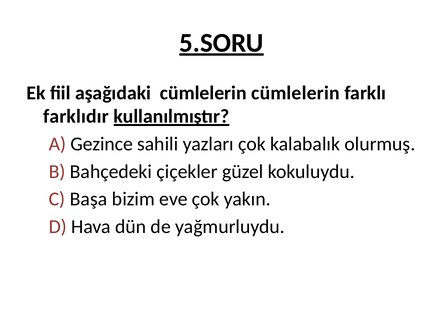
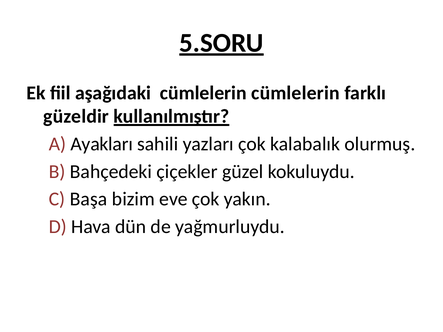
farklıdır: farklıdır -> güzeldir (76, 117)
Gezince: Gezince -> Ayakları (102, 144)
